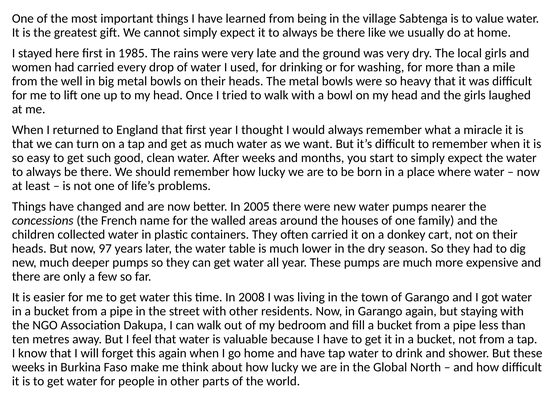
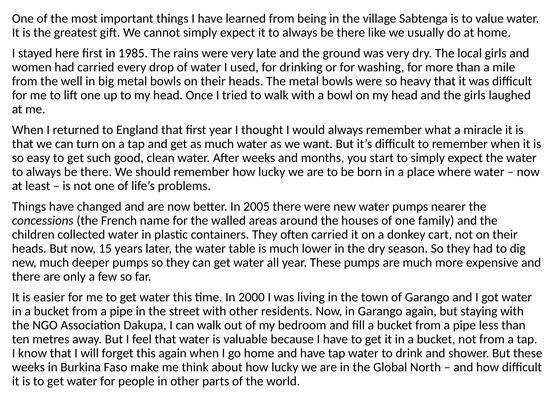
97: 97 -> 15 (105, 248)
2008: 2008 -> 2000 (252, 297)
